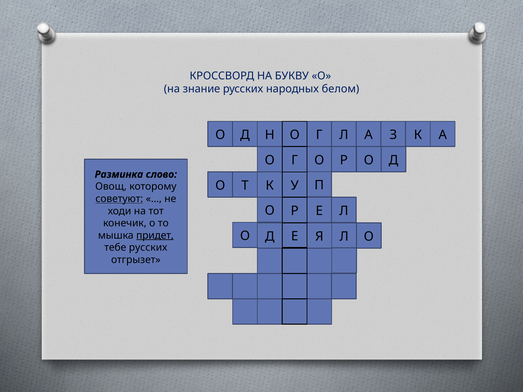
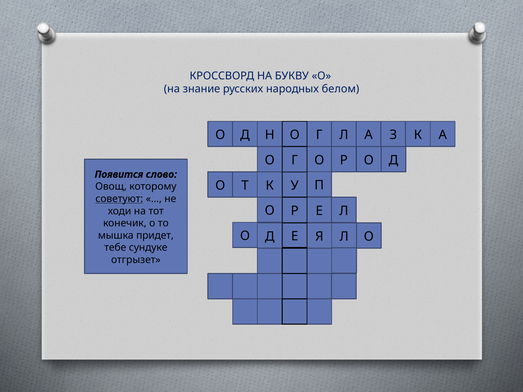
Разминка: Разминка -> Появится (119, 175)
придет underline: present -> none (155, 236)
тебе русских: русских -> сундуке (148, 248)
